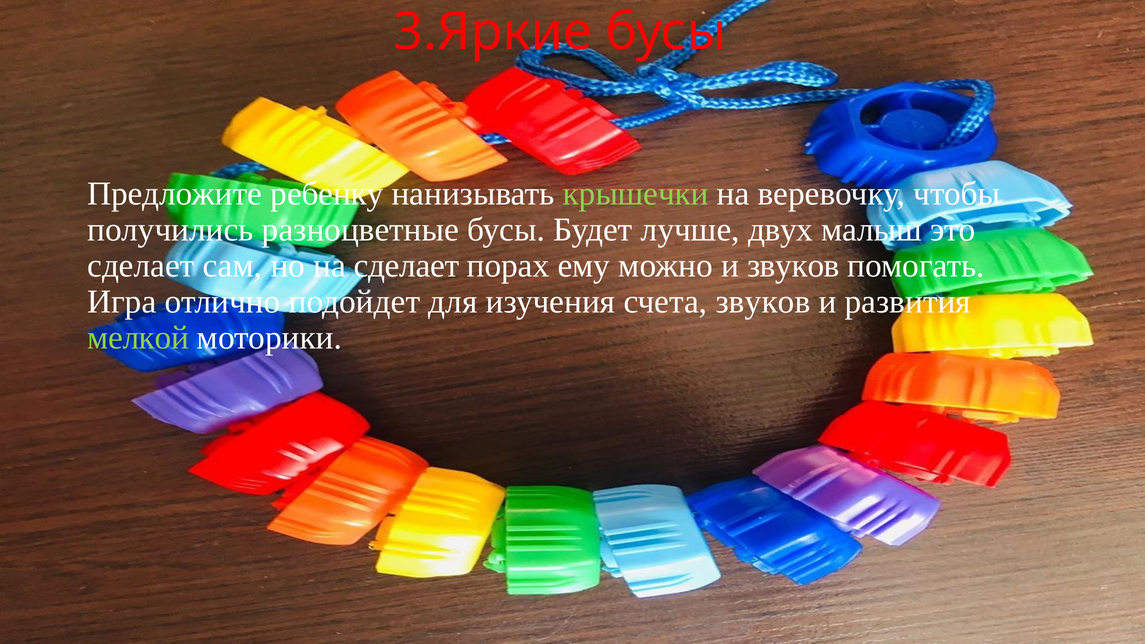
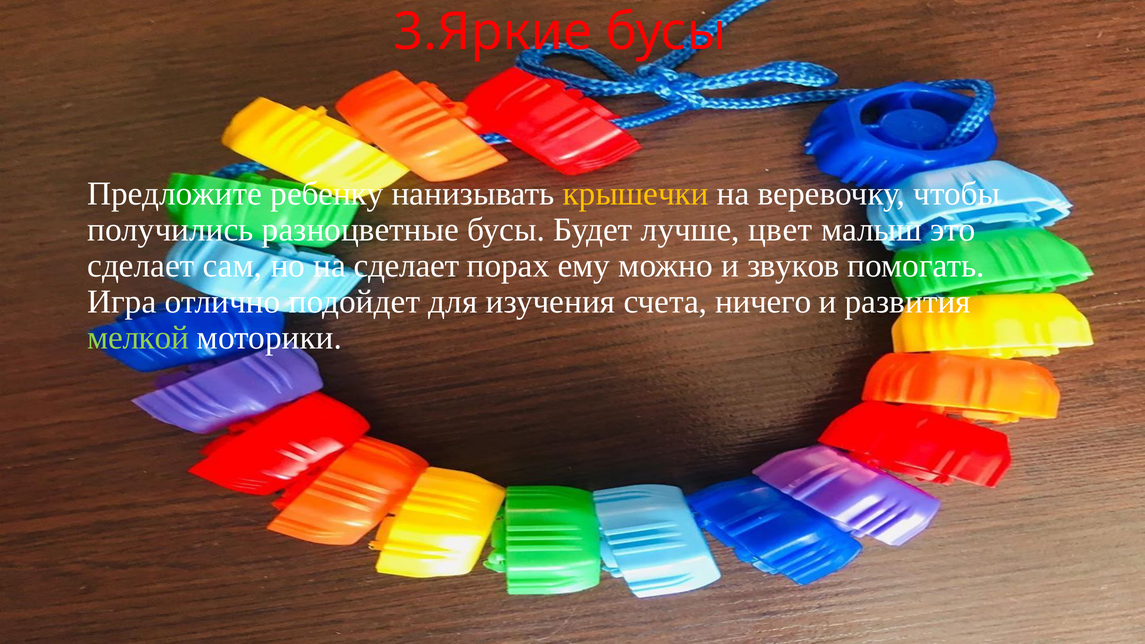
крышечки colour: light green -> yellow (636, 194)
двух: двух -> цвет (780, 230)
счета звуков: звуков -> ничего (763, 302)
